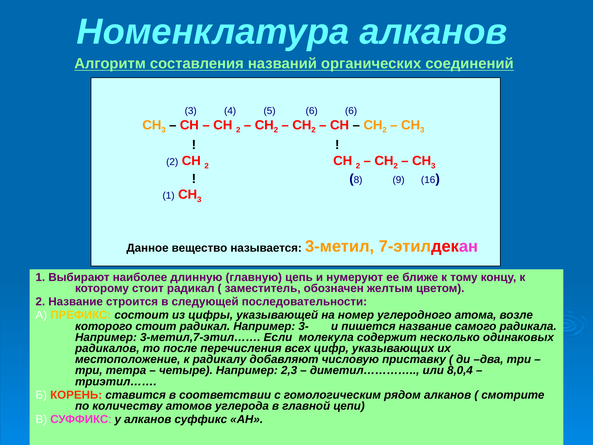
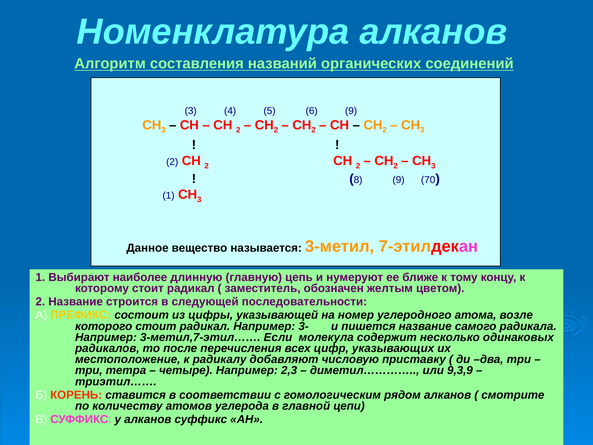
6 6: 6 -> 9 (351, 111)
16: 16 -> 70 (428, 180)
8,0,4: 8,0,4 -> 9,3,9 (460, 370)
